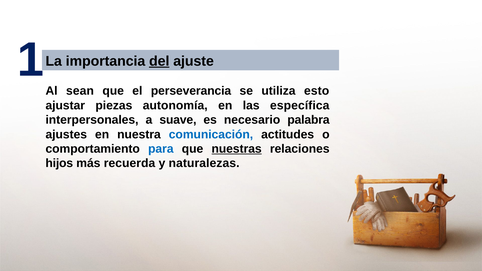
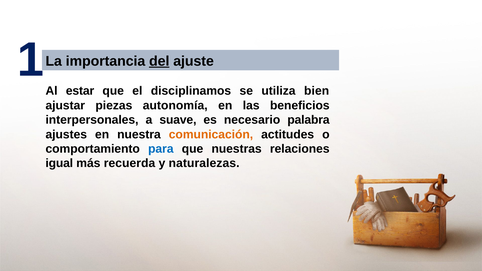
sean: sean -> estar (80, 91)
perseverancia: perseverancia -> disciplinamos (191, 91)
esto: esto -> bien (317, 91)
específica: específica -> beneficios (300, 106)
comunicación colour: blue -> orange (211, 134)
nuestras underline: present -> none (237, 149)
hijos: hijos -> igual (59, 163)
